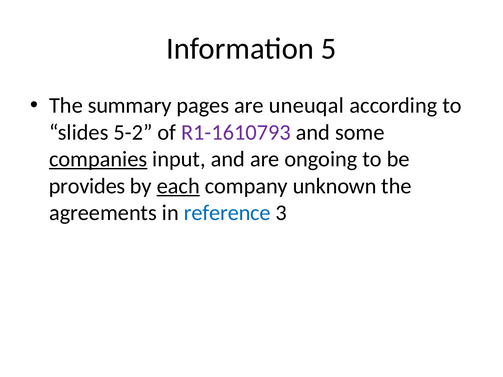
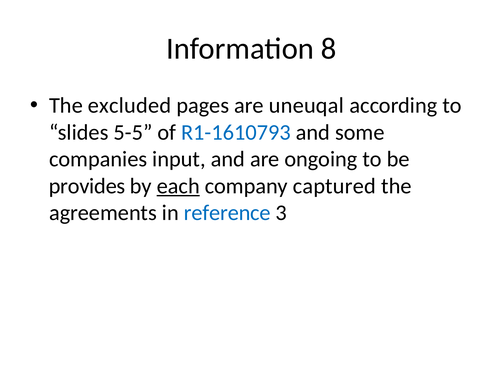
5: 5 -> 8 (329, 49)
summary: summary -> excluded (130, 106)
5-2: 5-2 -> 5-5 (133, 132)
R1-1610793 colour: purple -> blue (236, 132)
companies underline: present -> none (98, 159)
unknown: unknown -> captured (334, 186)
